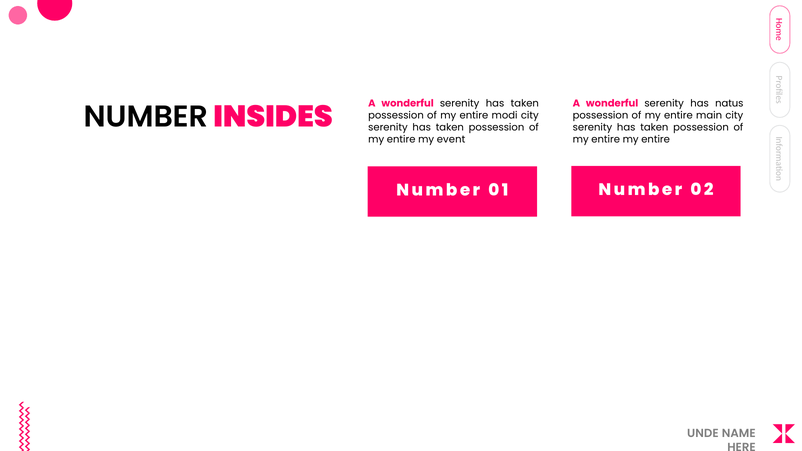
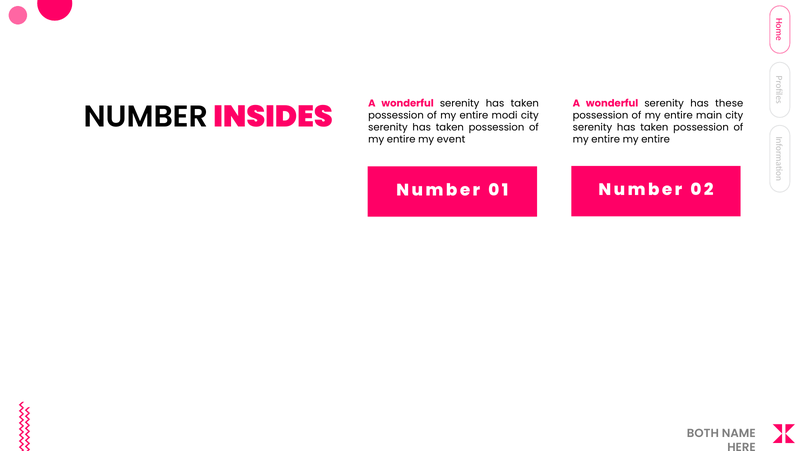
natus: natus -> these (729, 103)
UNDE: UNDE -> BOTH (703, 434)
